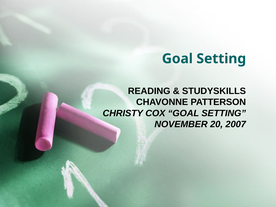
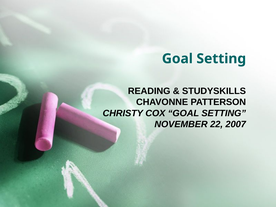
20: 20 -> 22 (217, 124)
